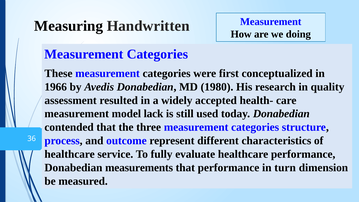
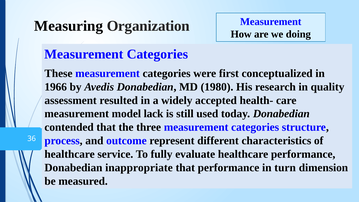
Handwritten: Handwritten -> Organization (148, 26)
measurements: measurements -> inappropriate (139, 168)
